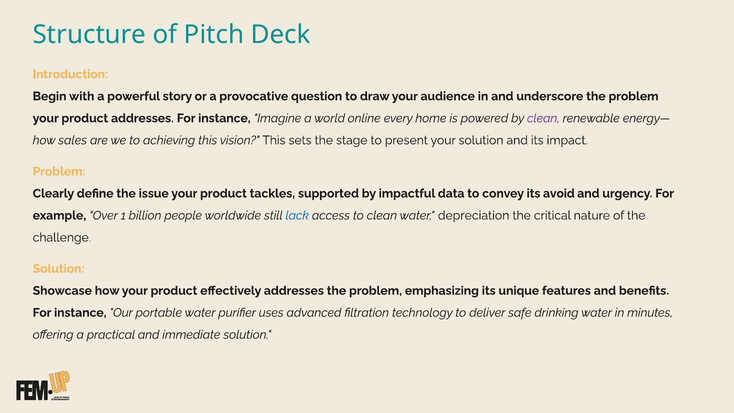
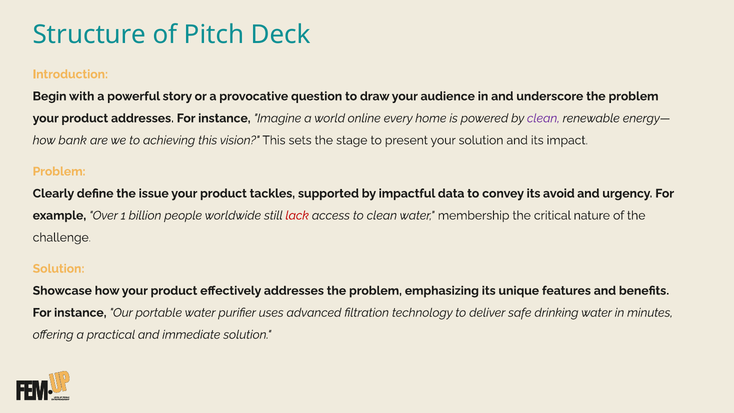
sales: sales -> bank (73, 140)
lack colour: blue -> red (297, 215)
depreciation: depreciation -> membership (474, 215)
